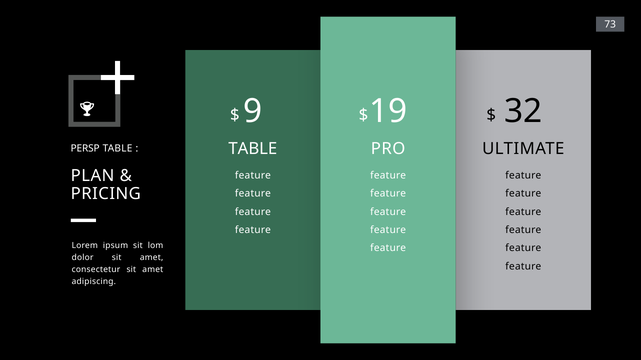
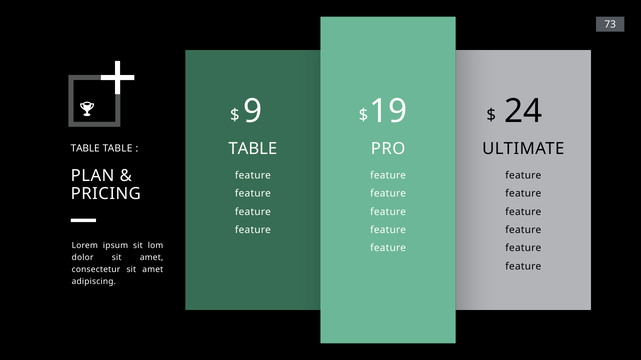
32: 32 -> 24 (523, 111)
PERSP: PERSP -> TABLE (85, 149)
